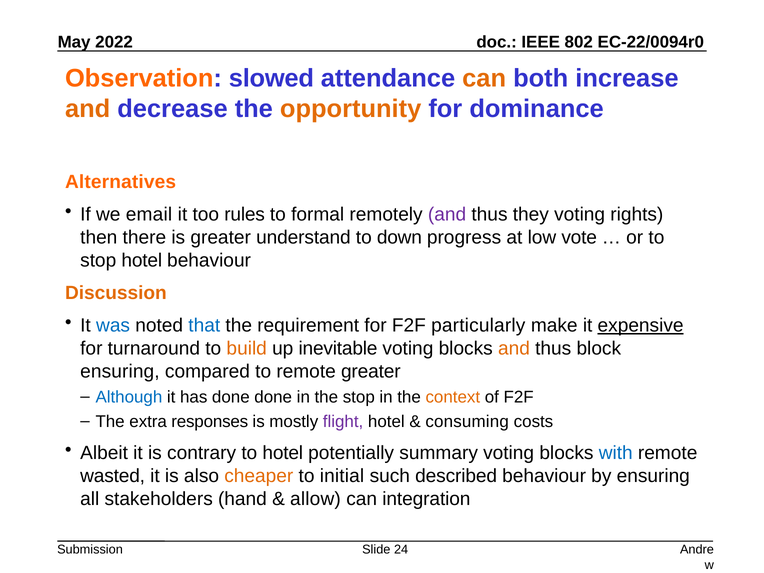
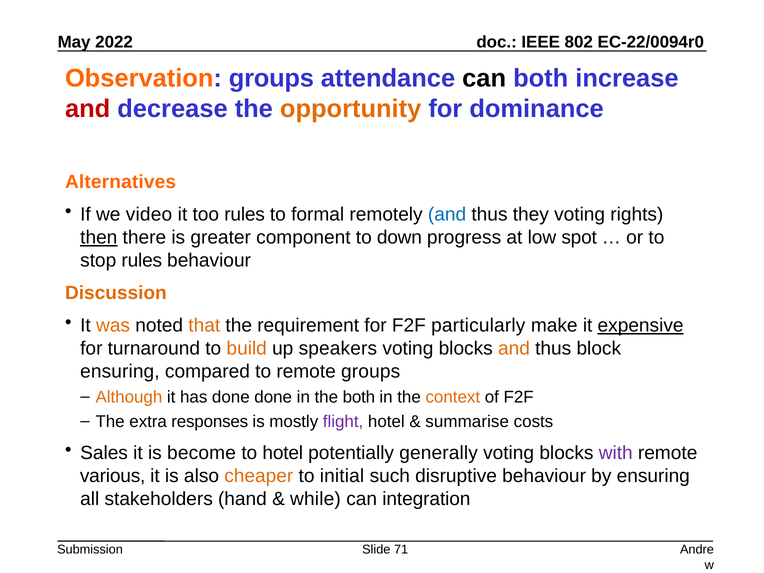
Observation slowed: slowed -> groups (271, 78)
can colour: orange -> black (484, 78)
and colour: orange -> red (88, 109)
email: email -> video (149, 215)
and colour: purple -> blue (447, 215)
then underline: none -> present (99, 238)
understand: understand -> component (303, 238)
vote: vote -> spot (579, 238)
stop hotel: hotel -> rules (142, 260)
was colour: blue -> orange (113, 325)
that colour: blue -> orange (204, 325)
inevitable: inevitable -> speakers (338, 348)
remote greater: greater -> groups (371, 371)
Although colour: blue -> orange (129, 397)
the stop: stop -> both (359, 397)
consuming: consuming -> summarise (467, 422)
Albeit: Albeit -> Sales (104, 453)
contrary: contrary -> become (202, 453)
summary: summary -> generally (439, 453)
with colour: blue -> purple (616, 453)
wasted: wasted -> various (113, 476)
described: described -> disruptive (456, 476)
allow: allow -> while (315, 499)
24: 24 -> 71 (401, 550)
